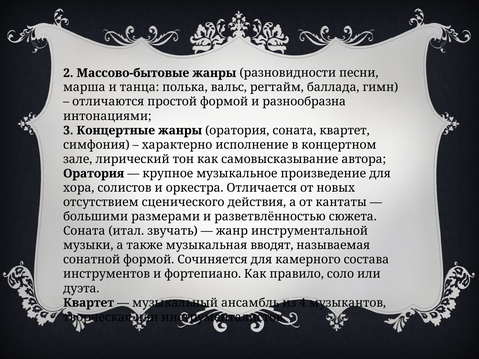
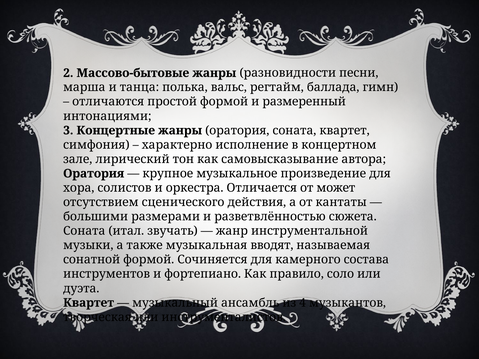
разнообразна: разнообразна -> размеренный (304, 102)
новых: новых -> может (336, 188)
